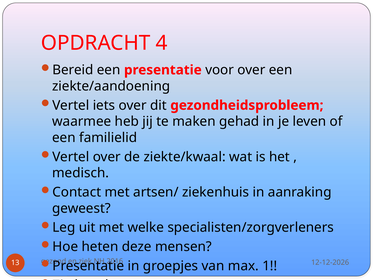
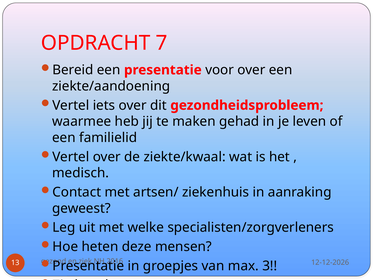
4: 4 -> 7 (162, 43)
1: 1 -> 3 (270, 266)
